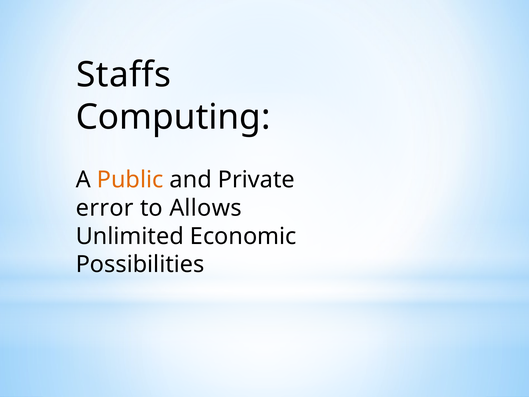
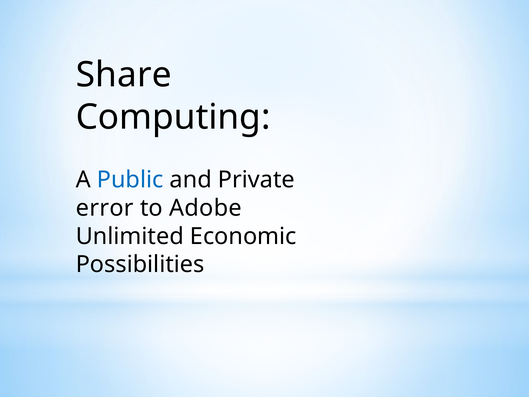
Staffs: Staffs -> Share (124, 75)
Public colour: orange -> blue (130, 180)
Allows: Allows -> Adobe (206, 208)
